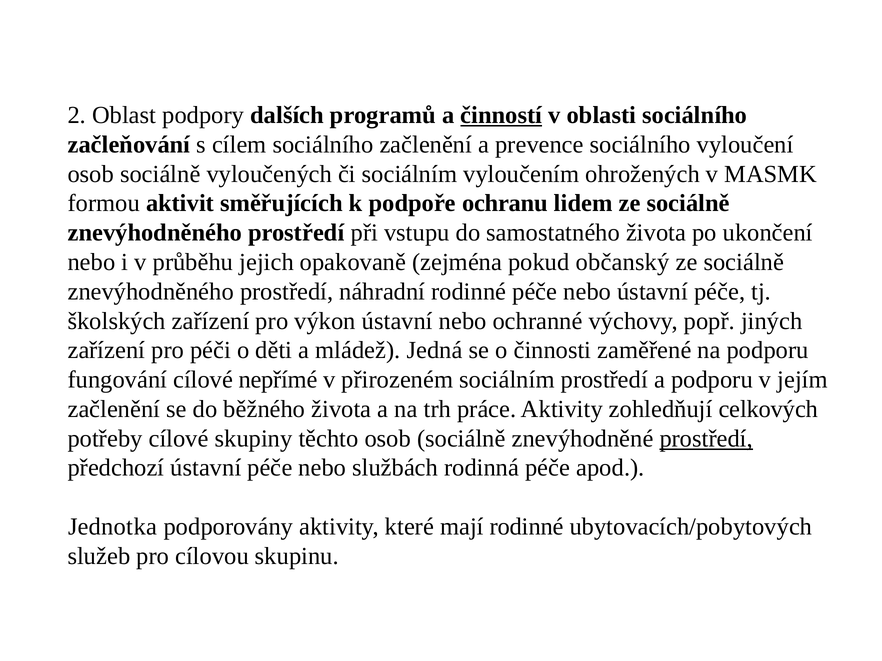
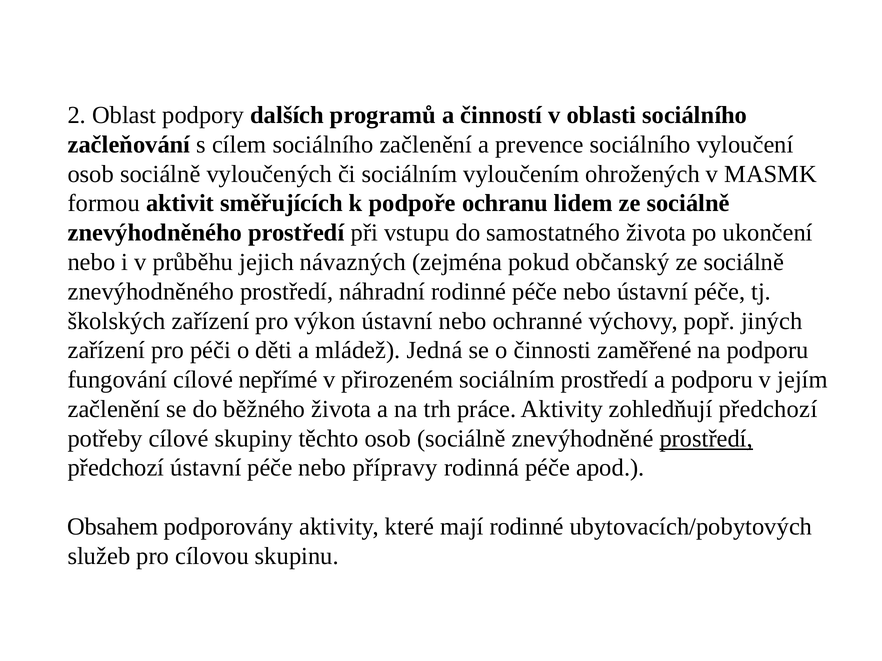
činností underline: present -> none (501, 115)
opakovaně: opakovaně -> návazných (353, 262)
zohledňují celkových: celkových -> předchozí (768, 409)
službách: službách -> přípravy (395, 468)
Jednotka: Jednotka -> Obsahem (113, 527)
